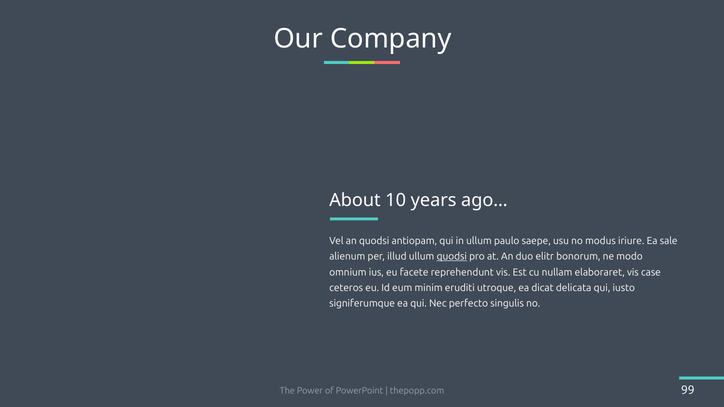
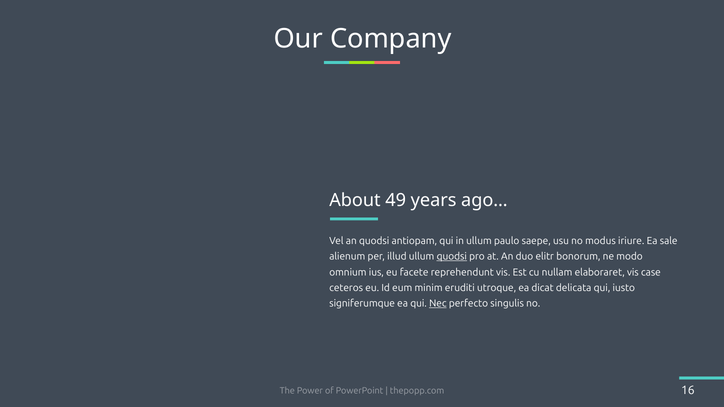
10: 10 -> 49 (396, 201)
Nec underline: none -> present (438, 304)
99: 99 -> 16 (688, 391)
